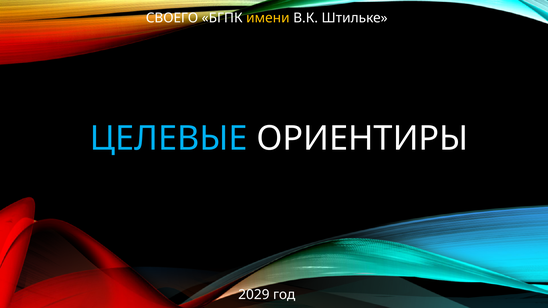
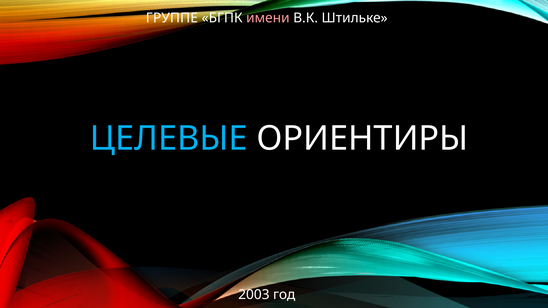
СВОЕГО: СВОЕГО -> ГРУППЕ (172, 18)
имени colour: yellow -> pink (268, 18)
2029: 2029 -> 2003 (254, 295)
